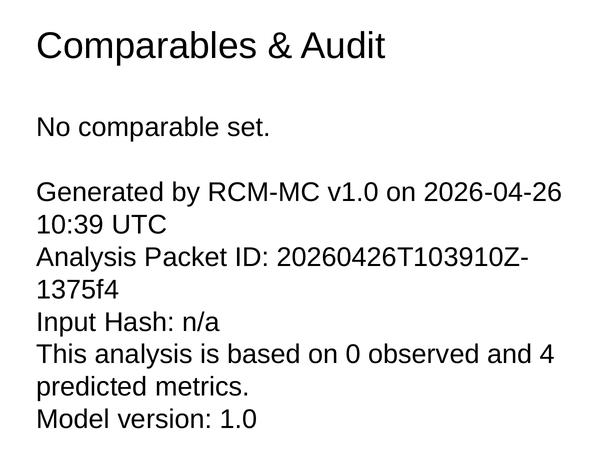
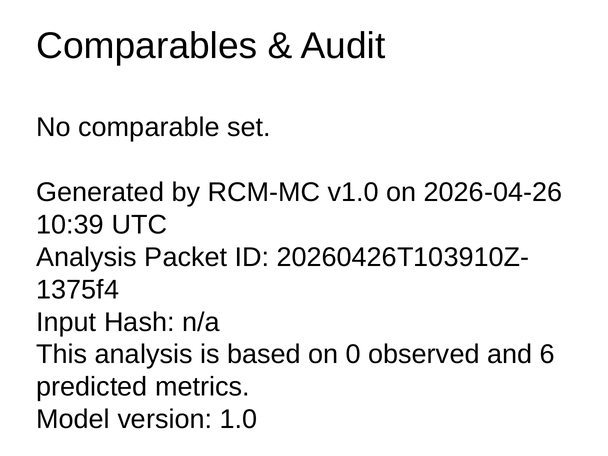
4: 4 -> 6 (547, 355)
